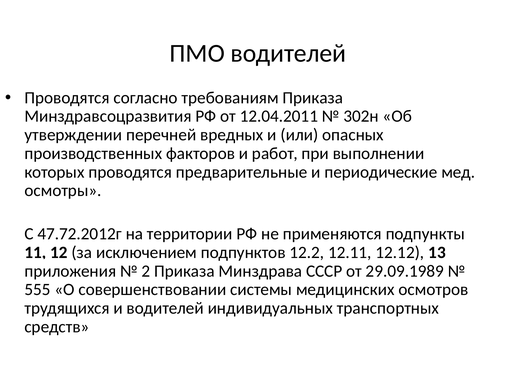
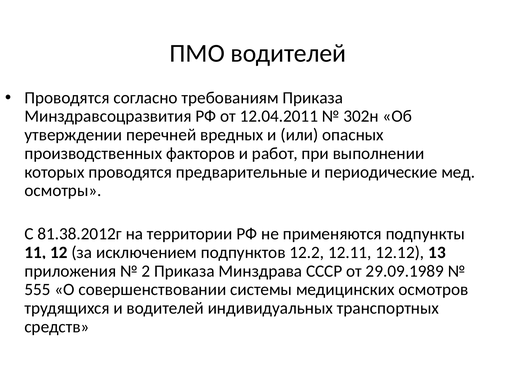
47.72.2012г: 47.72.2012г -> 81.38.2012г (80, 234)
